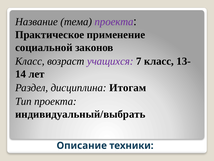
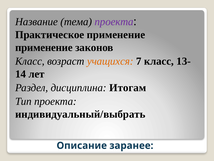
социальной: социальной -> применение (44, 47)
учащихся colour: purple -> orange (110, 61)
техники: техники -> заранее (131, 145)
